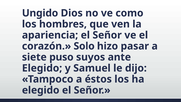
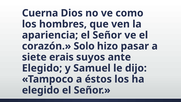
Ungido: Ungido -> Cuerna (40, 13)
puso: puso -> erais (61, 57)
